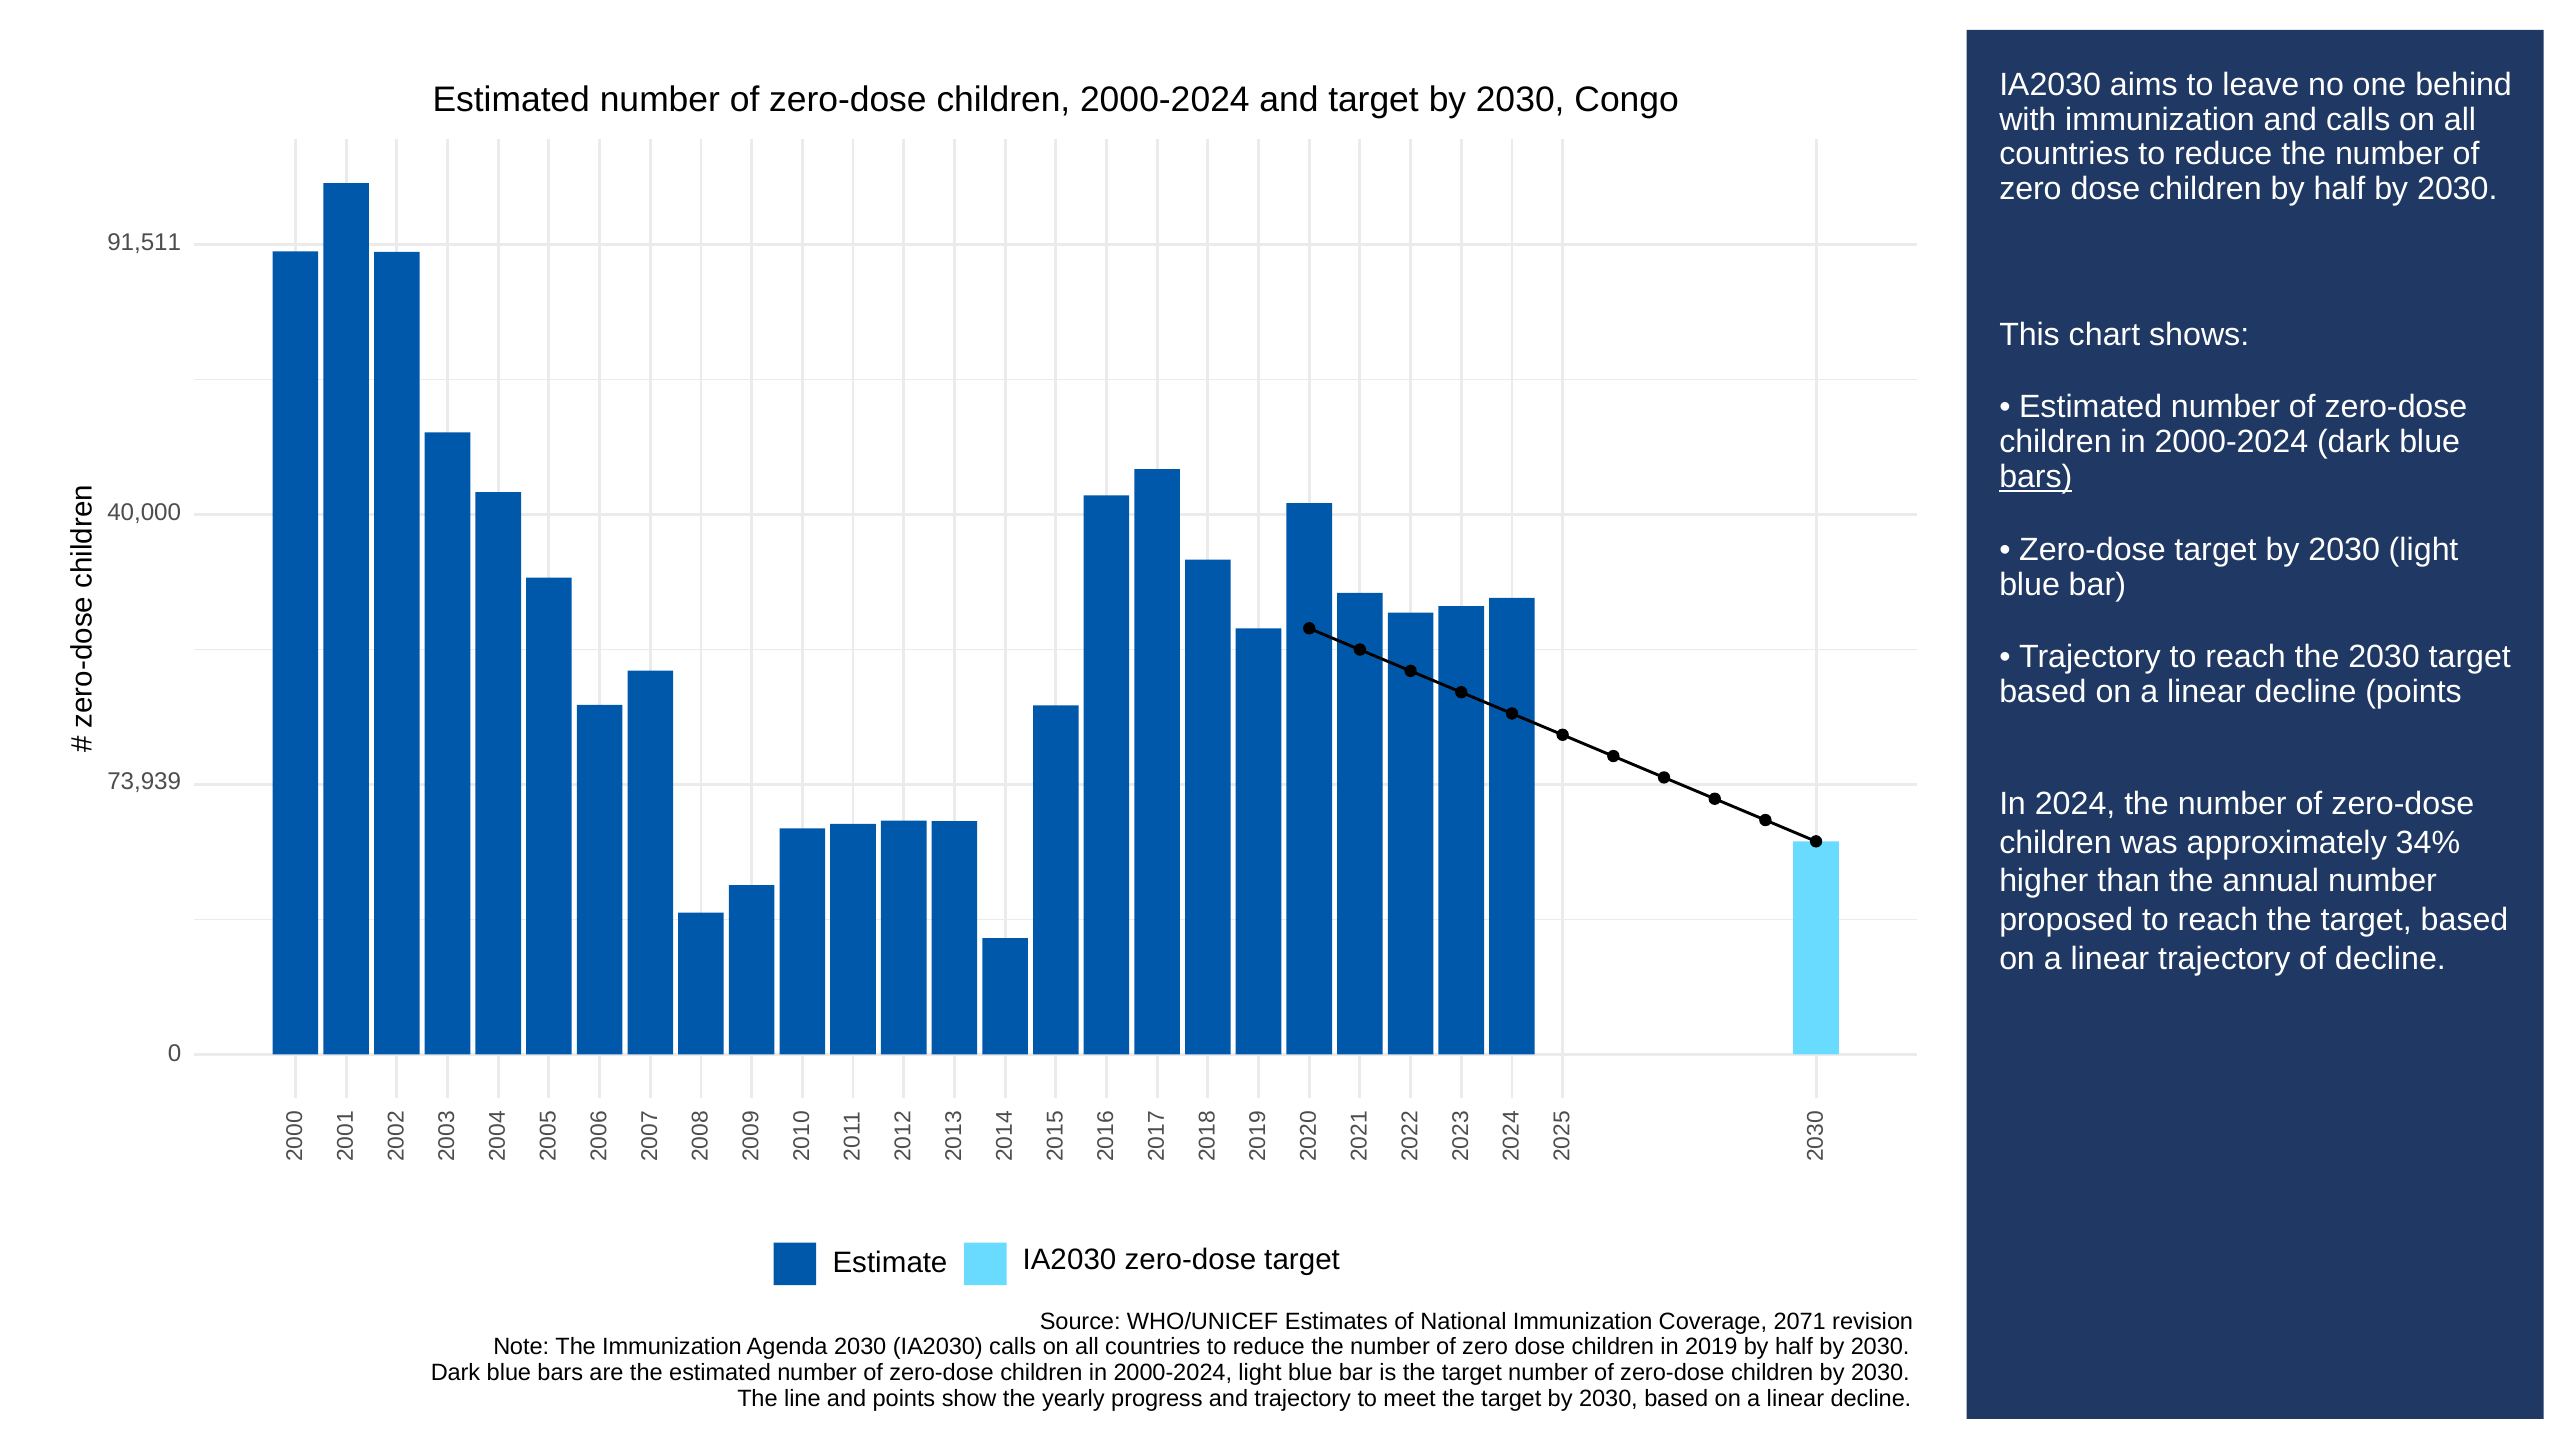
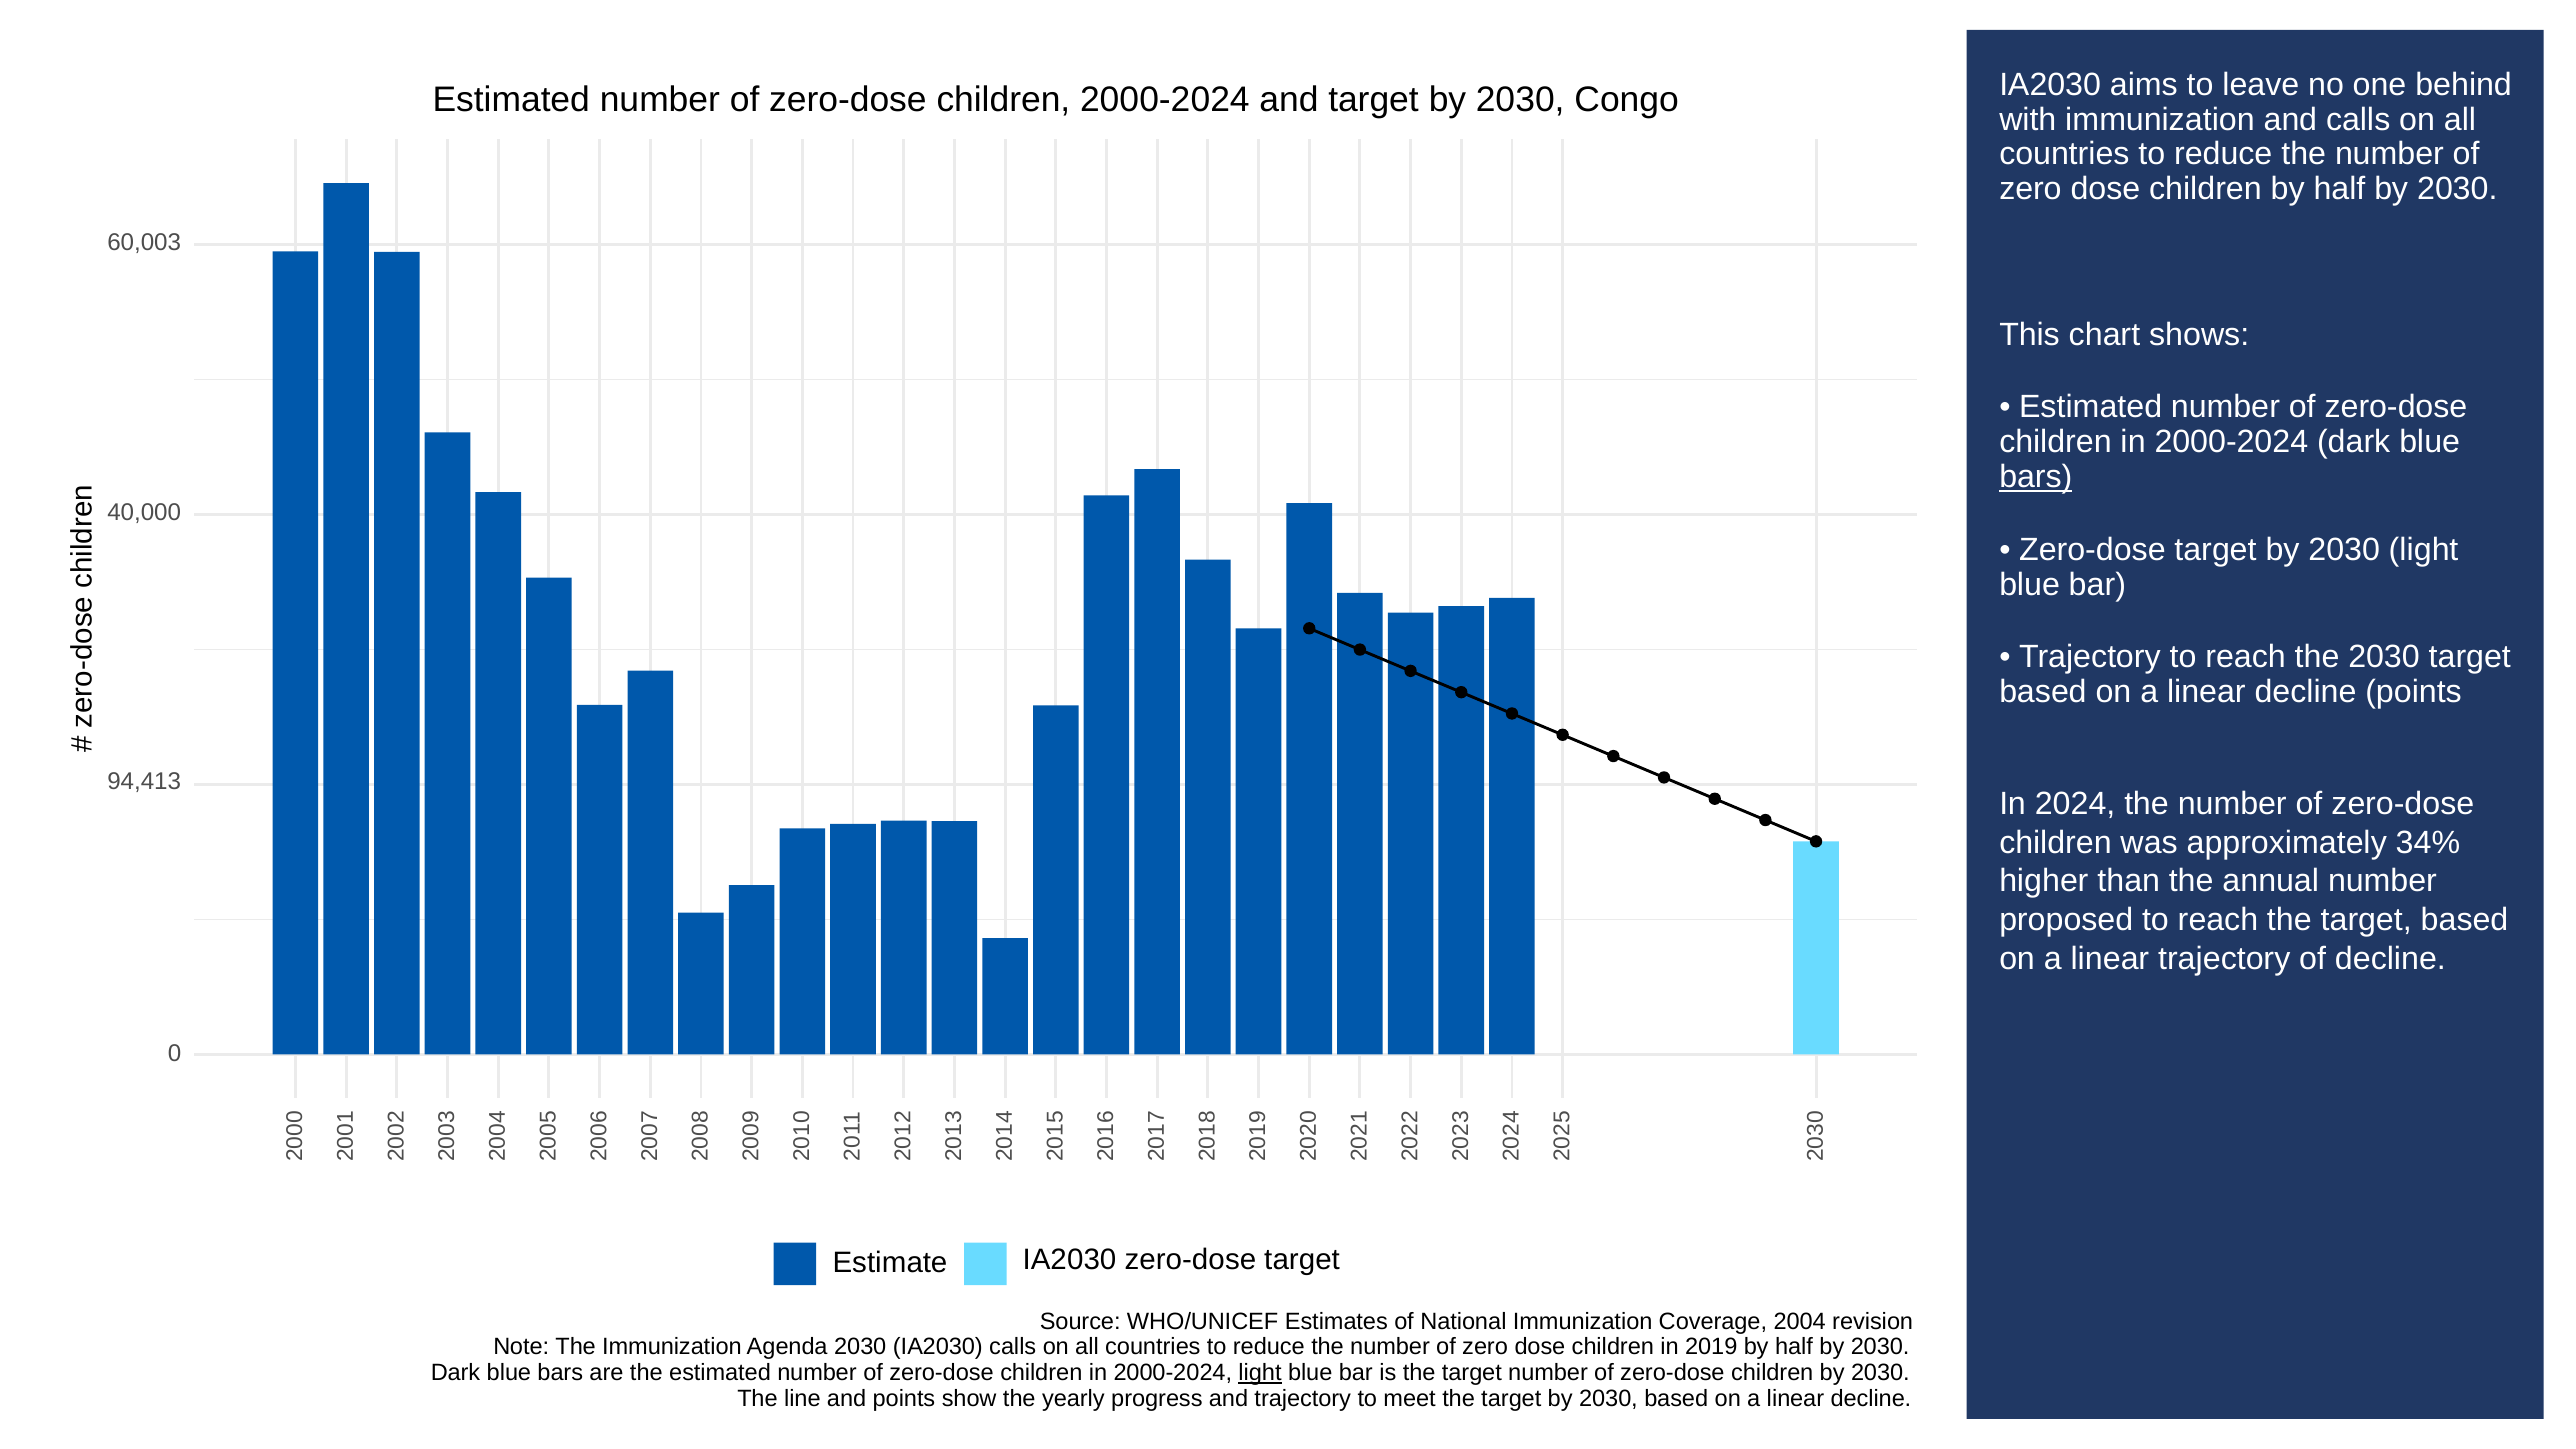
91,511: 91,511 -> 60,003 (144, 242)
73,939: 73,939 -> 94,413 (144, 782)
2071: 2071 -> 2004 (1800, 1322)
light underline: none -> present (1260, 1373)
